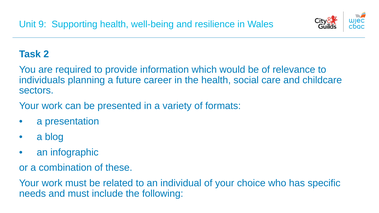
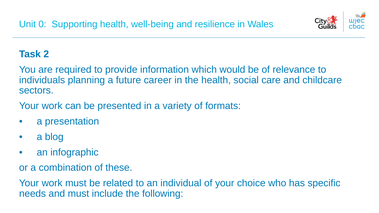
9: 9 -> 0 (42, 24)
